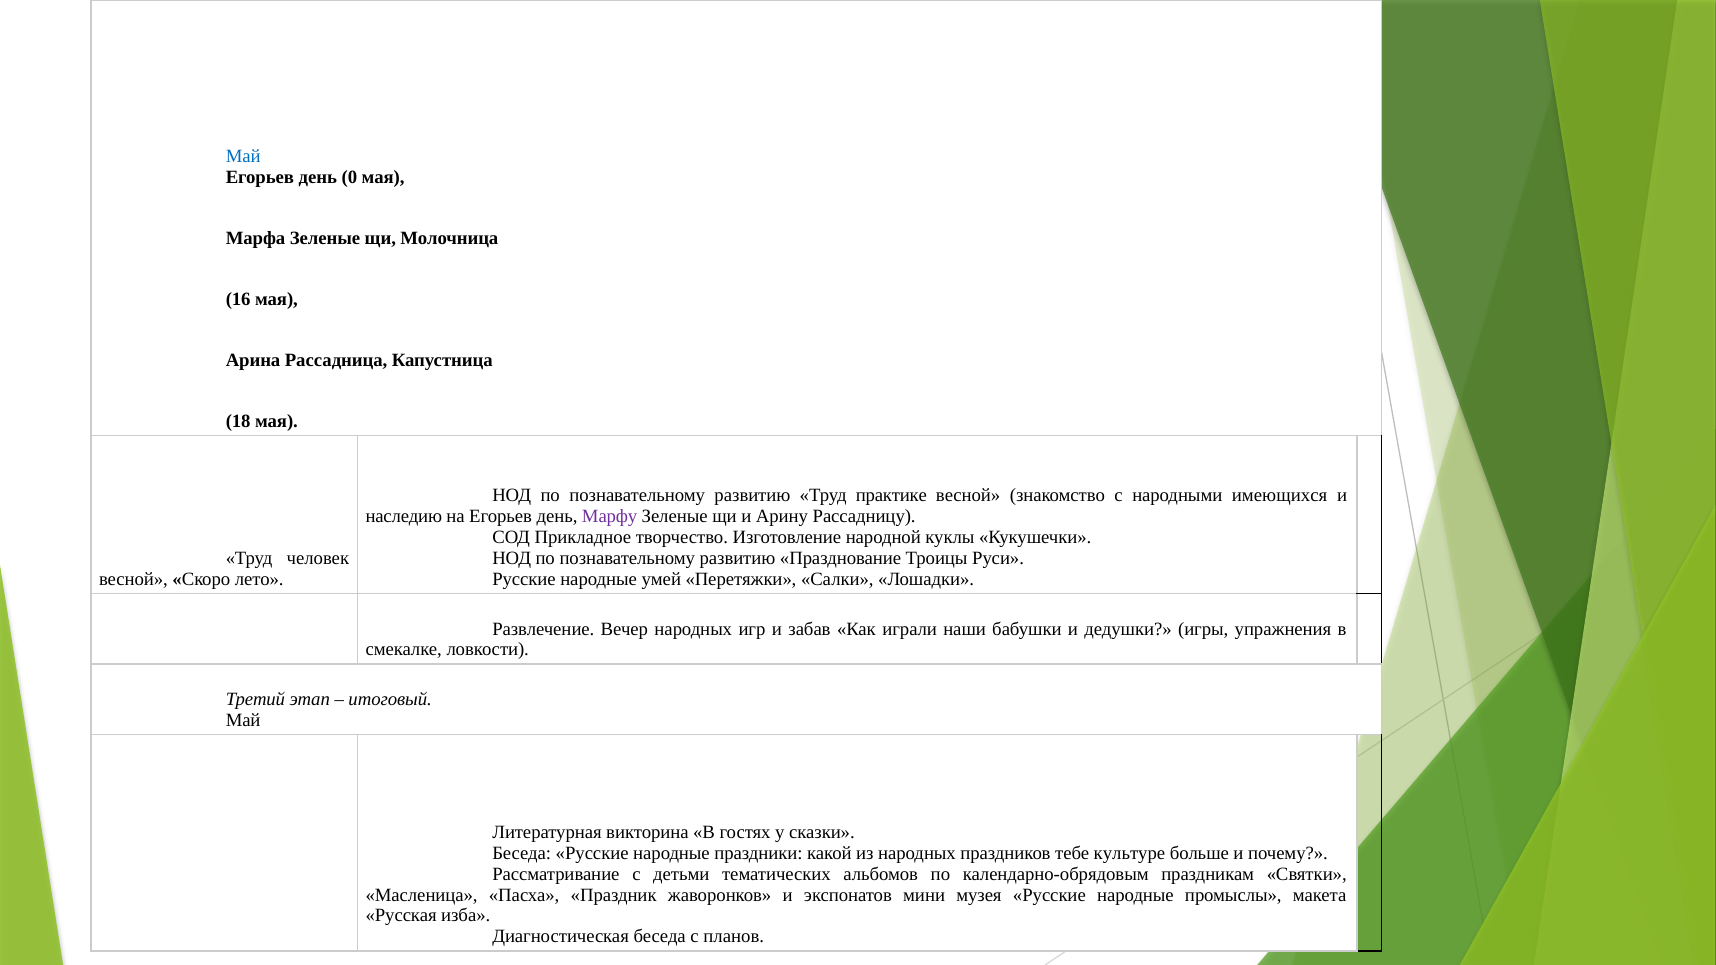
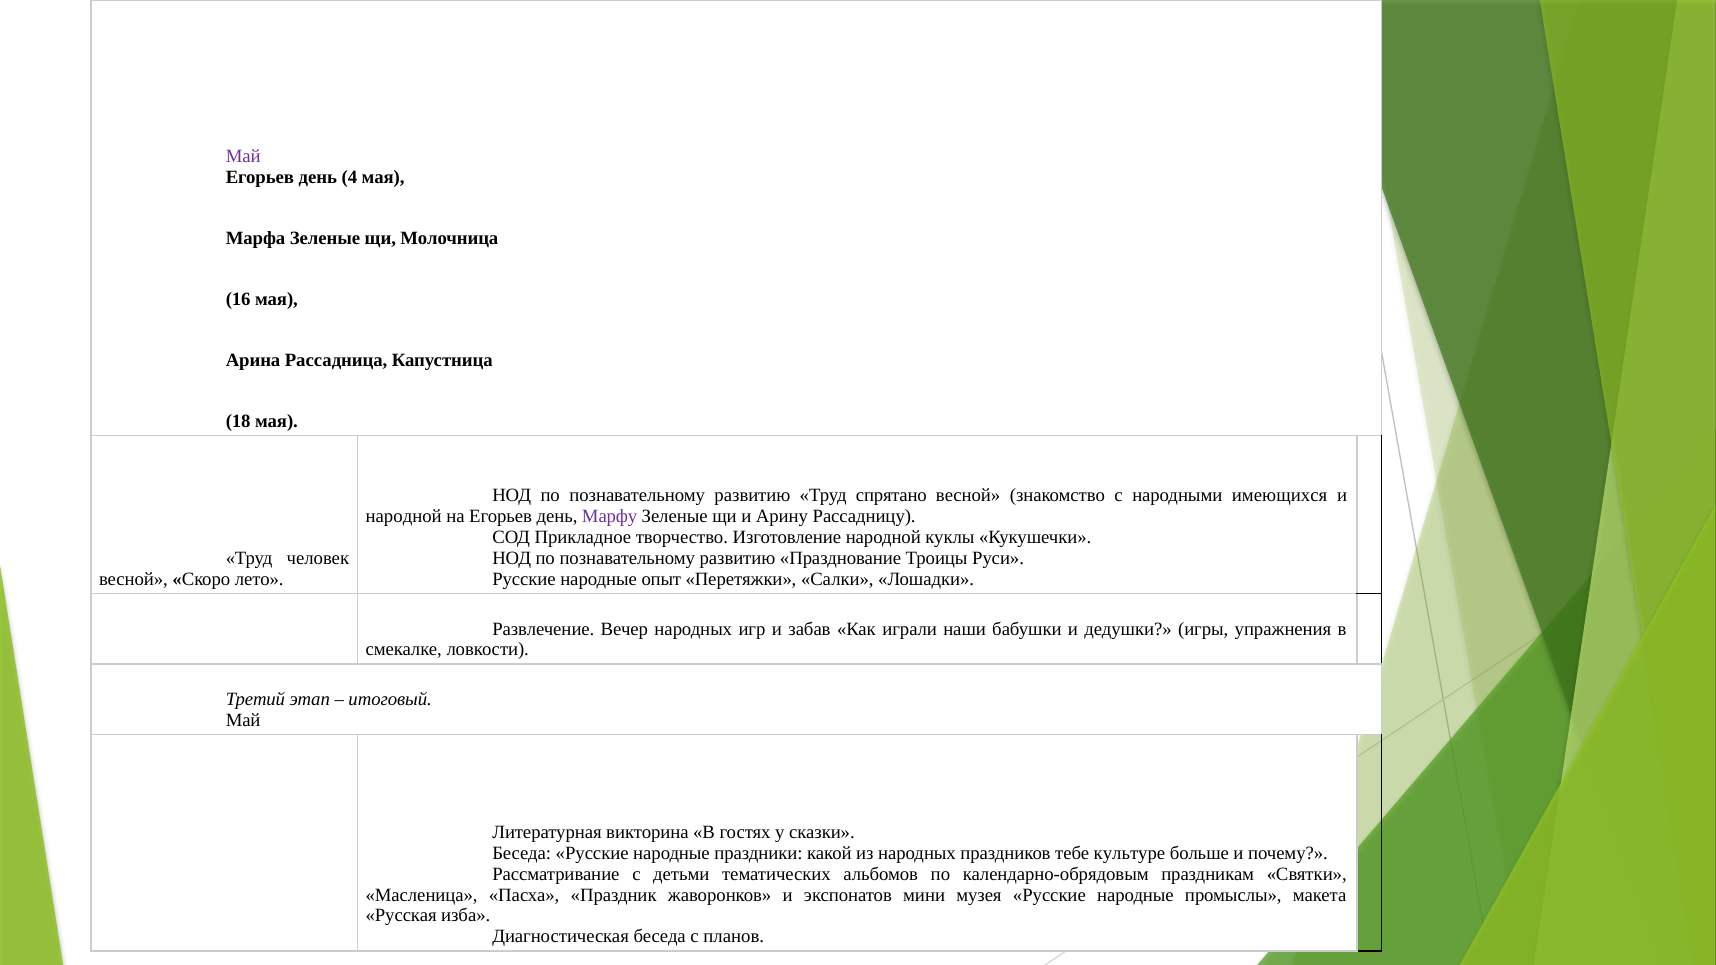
Май colour: blue -> purple (243, 156)
0: 0 -> 4 (349, 177)
практике: практике -> спрятано (891, 496)
наследию: наследию -> народной (404, 517)
умей: умей -> опыт (661, 579)
